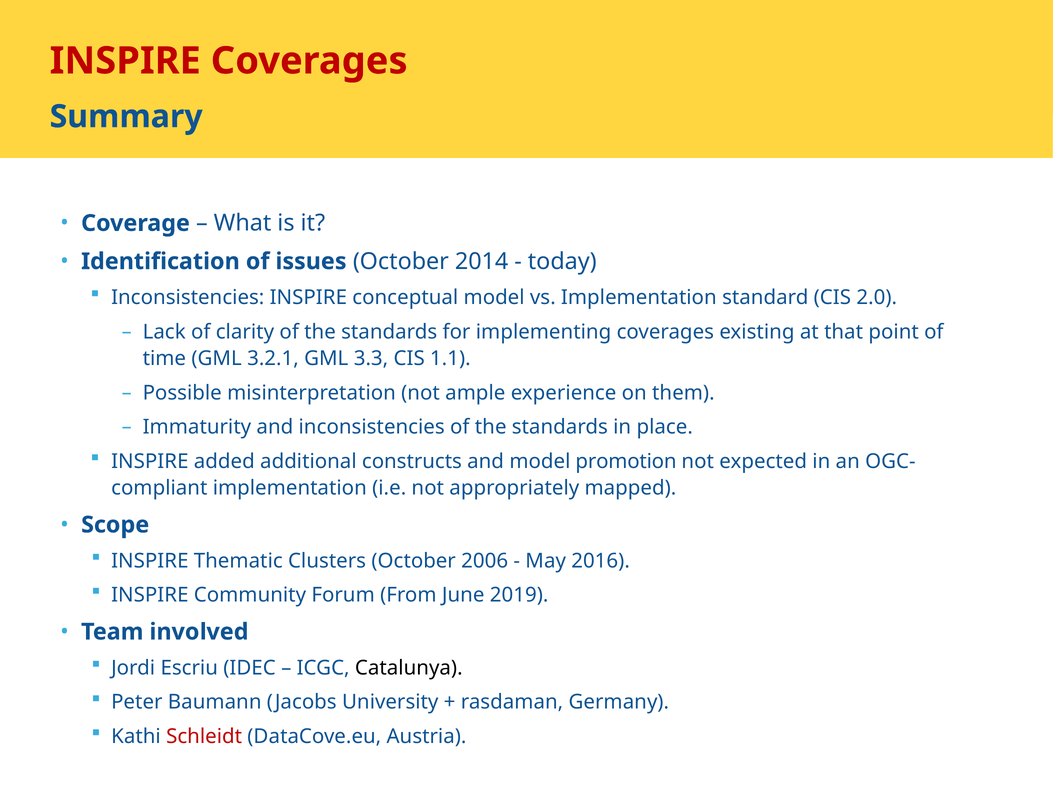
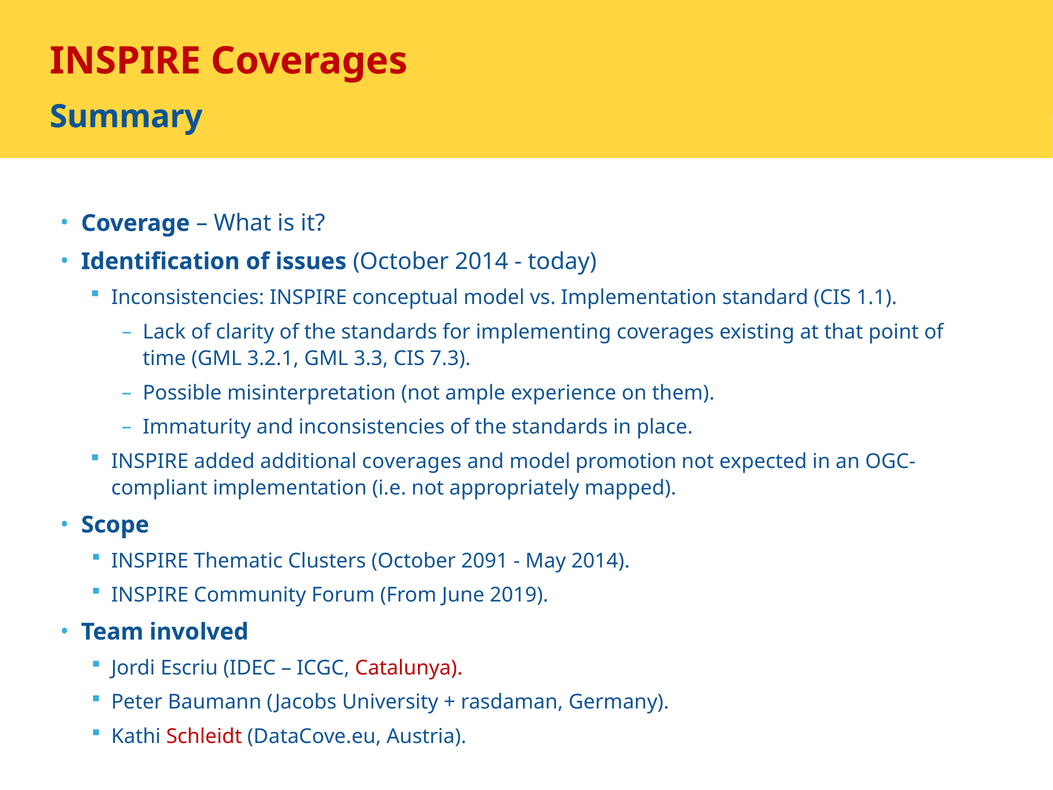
2.0: 2.0 -> 1.1 (877, 297)
1.1: 1.1 -> 7.3 (450, 358)
additional constructs: constructs -> coverages (412, 461)
2006: 2006 -> 2091 (485, 561)
May 2016: 2016 -> 2014 (601, 561)
Catalunya colour: black -> red (409, 668)
